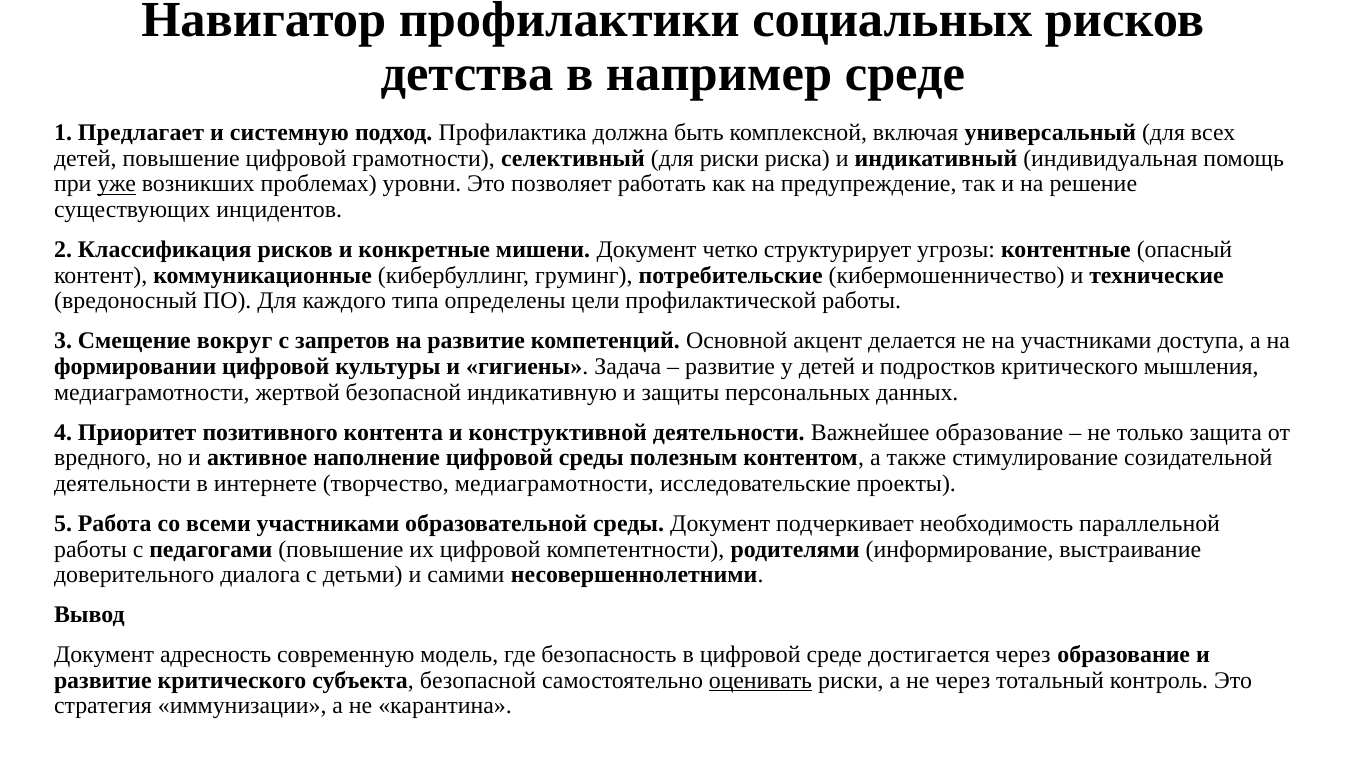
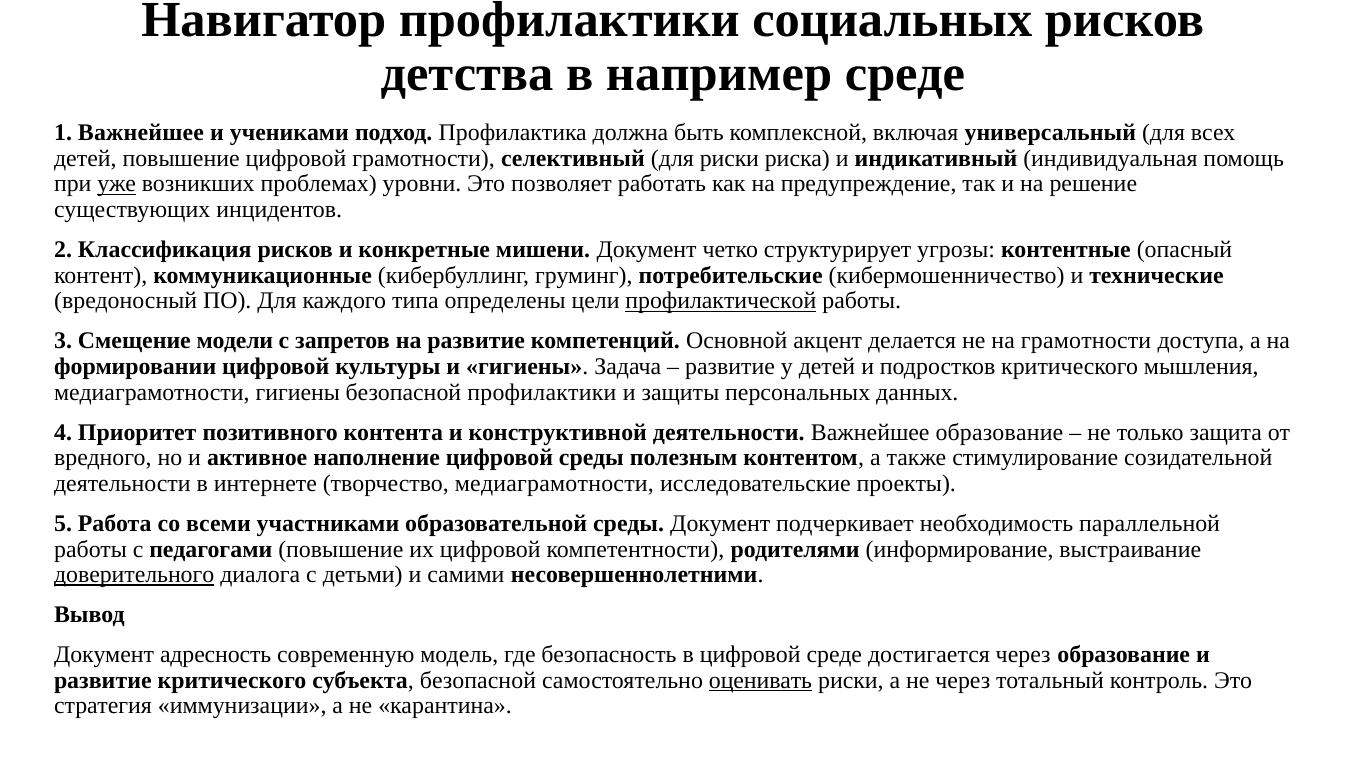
1 Предлагает: Предлагает -> Важнейшее (141, 133)
системную: системную -> учениками (289, 133)
профилактической underline: none -> present (721, 301)
вокруг: вокруг -> модели (235, 341)
на участниками: участниками -> грамотности (1086, 341)
медиаграмотности жертвой: жертвой -> гигиены (298, 392)
безопасной индикативную: индикативную -> профилактики (542, 392)
доверительного underline: none -> present (134, 575)
